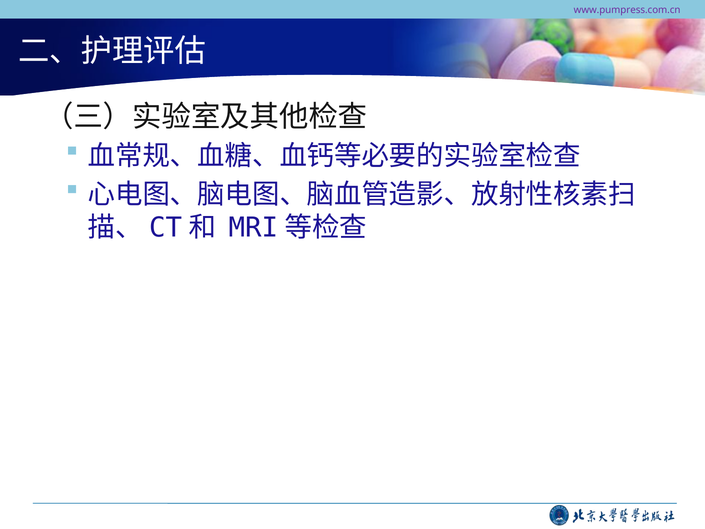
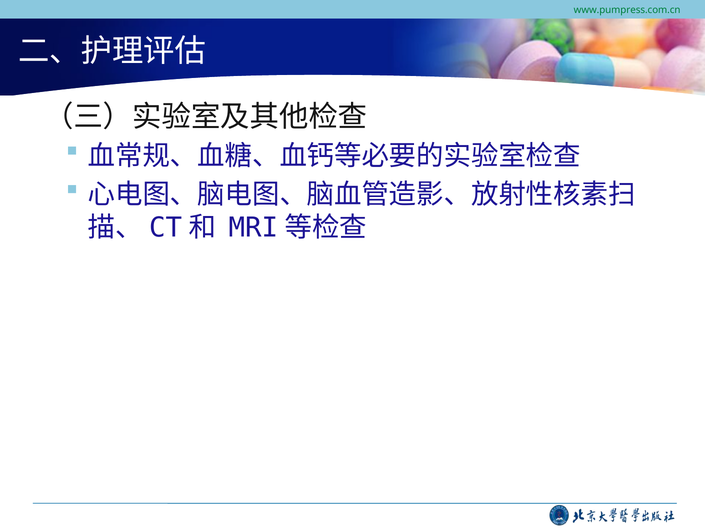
www.pumpress.com.cn colour: purple -> green (627, 10)
